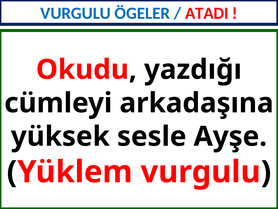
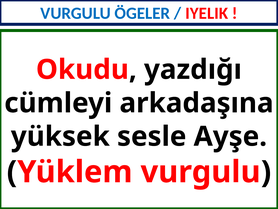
ATADI: ATADI -> IYELIK (207, 13)
